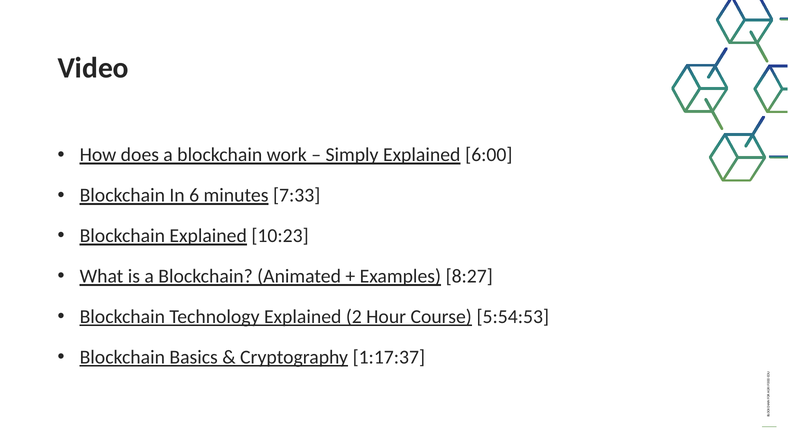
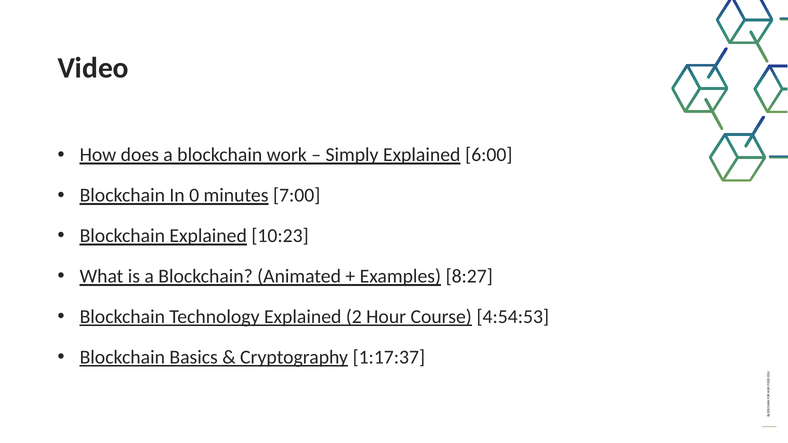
6: 6 -> 0 (194, 196)
7:33: 7:33 -> 7:00 (297, 196)
5:54:53: 5:54:53 -> 4:54:53 (513, 317)
